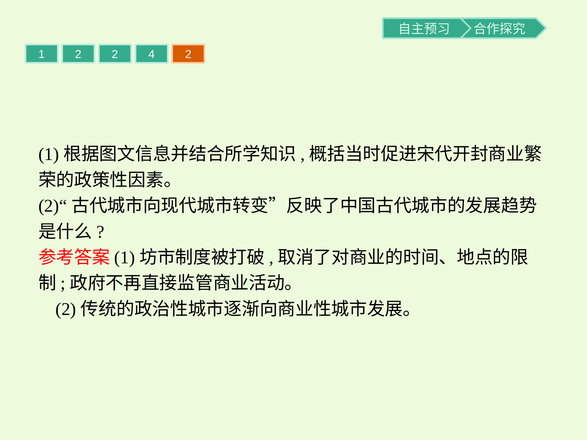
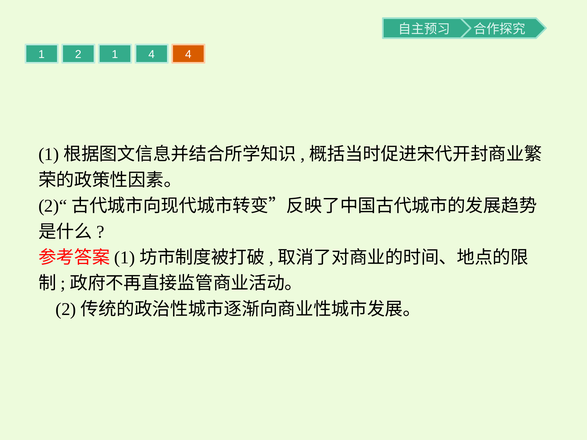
2 2: 2 -> 1 (115, 54)
4 2: 2 -> 4 (188, 54)
